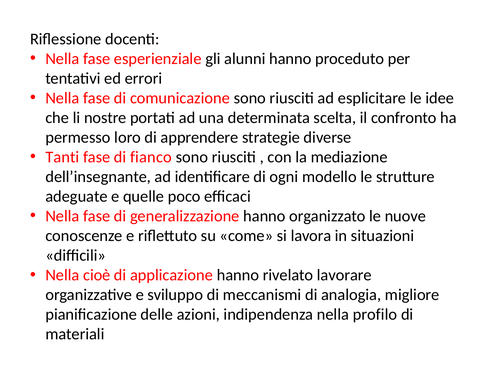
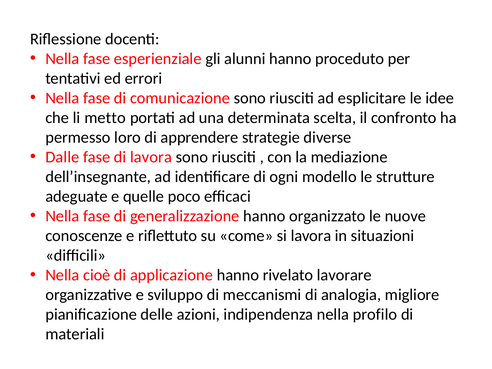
nostre: nostre -> metto (105, 118)
Tanti: Tanti -> Dalle (62, 157)
di fianco: fianco -> lavora (151, 157)
